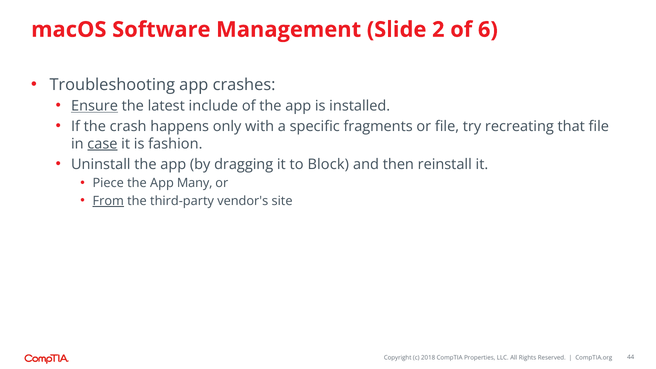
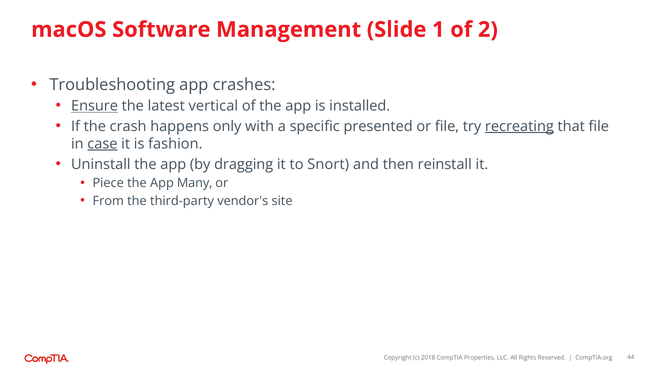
2: 2 -> 1 (438, 30)
6: 6 -> 2 (488, 30)
include: include -> vertical (213, 106)
fragments: fragments -> presented (378, 126)
recreating underline: none -> present (519, 126)
Block: Block -> Snort (328, 164)
From underline: present -> none (108, 201)
